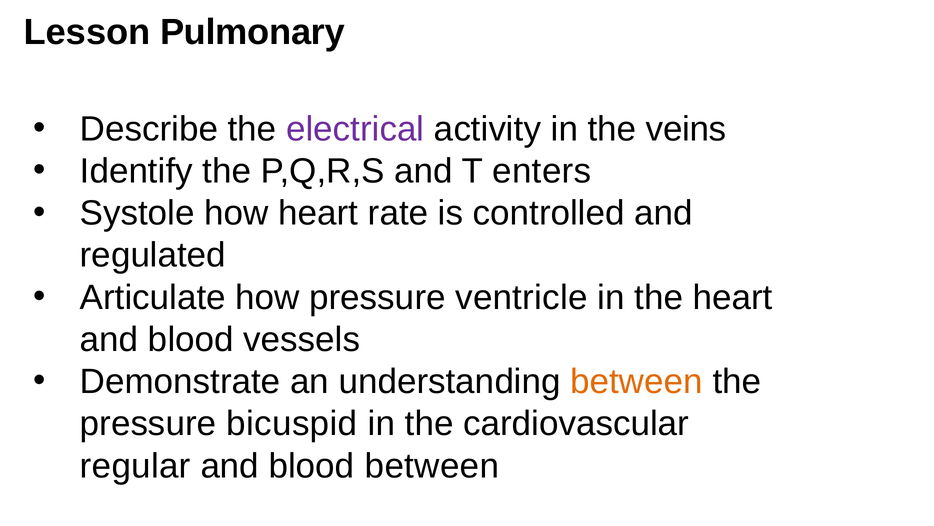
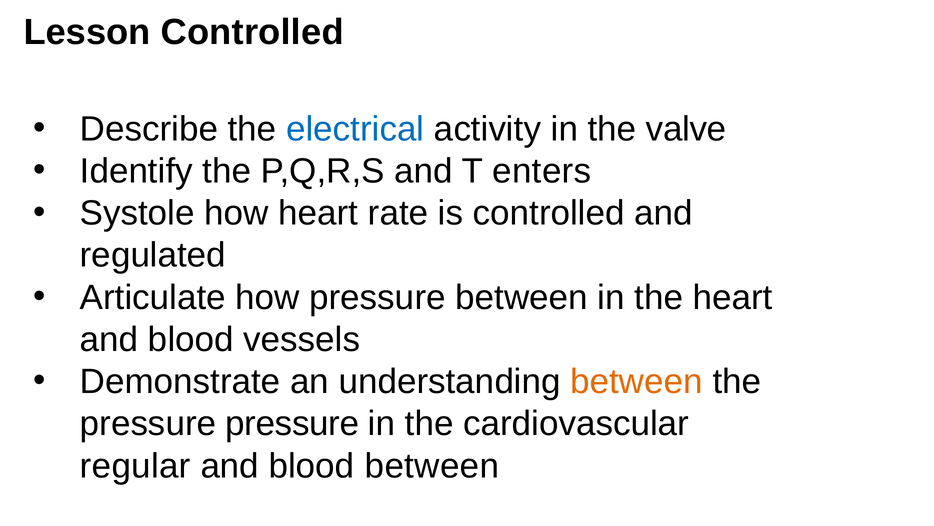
Lesson Pulmonary: Pulmonary -> Controlled (252, 32)
electrical colour: purple -> blue (355, 129)
veins: veins -> valve (686, 129)
pressure ventricle: ventricle -> between (522, 297)
pressure bicuspid: bicuspid -> pressure (292, 423)
